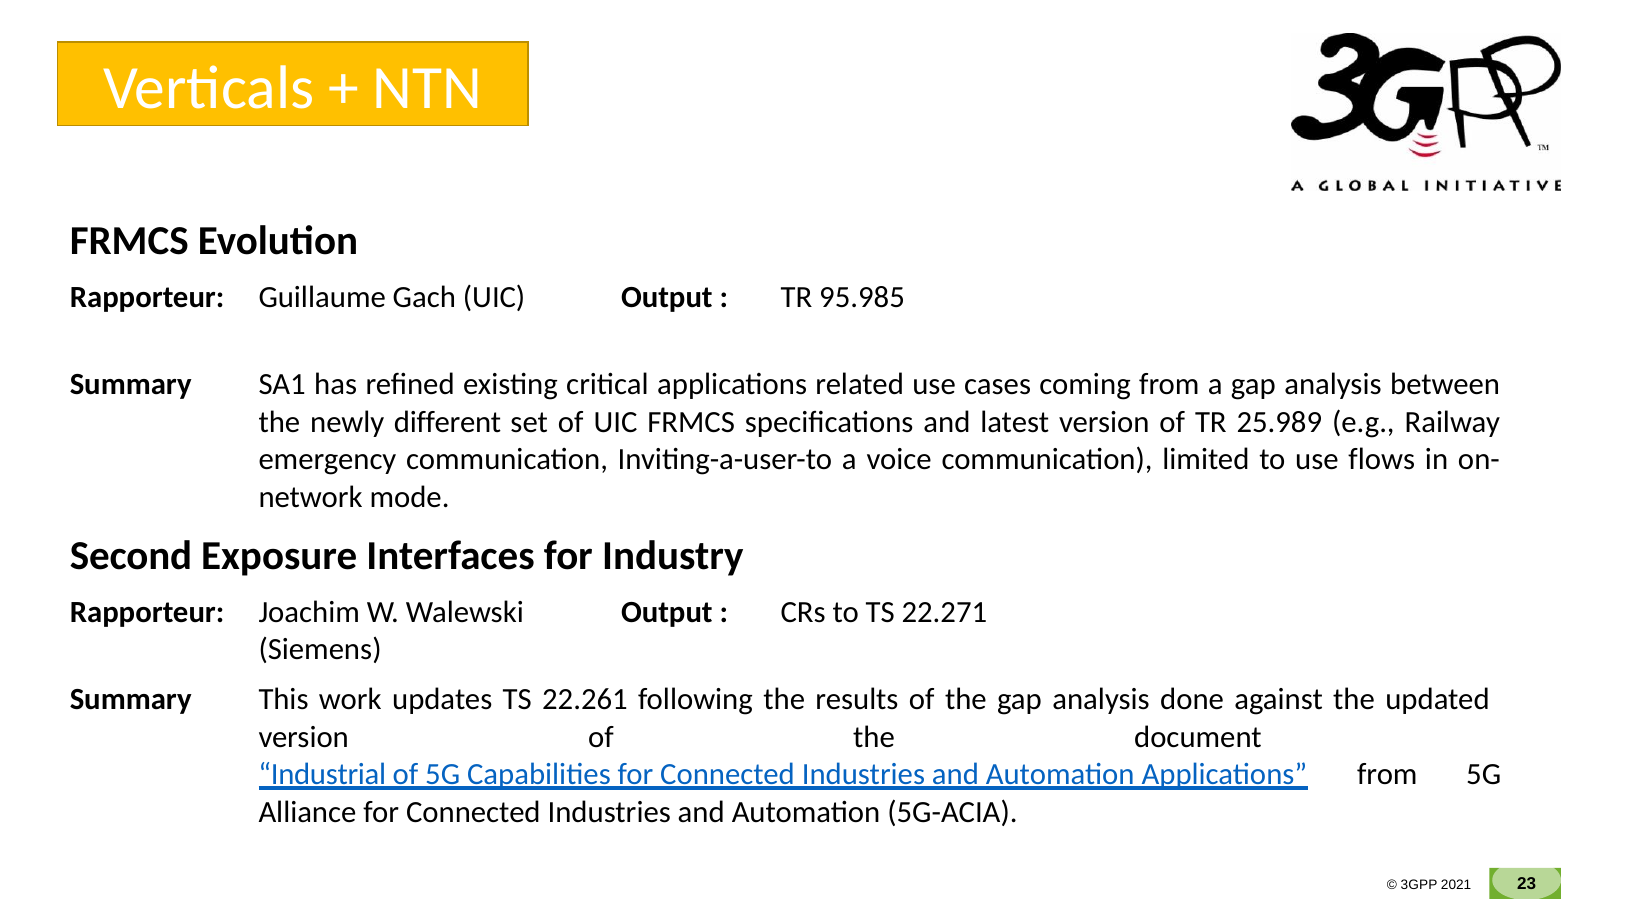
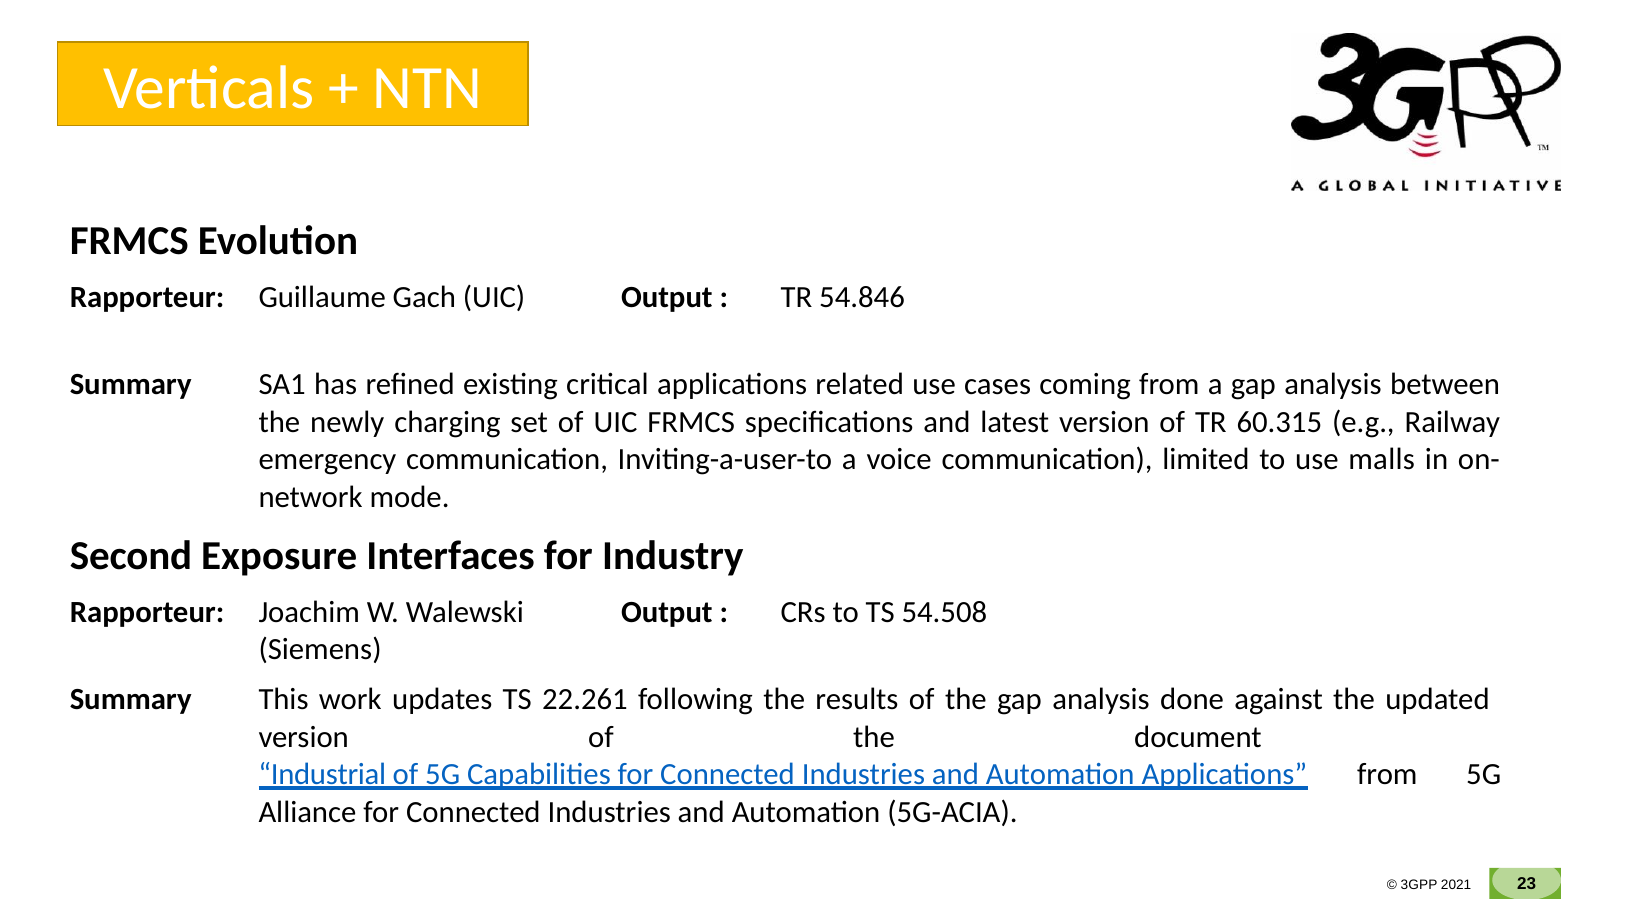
95.985: 95.985 -> 54.846 (862, 297)
different: different -> charging (447, 422)
25.989: 25.989 -> 60.315 (1279, 422)
flows: flows -> malls (1382, 460)
22.271: 22.271 -> 54.508 (944, 612)
